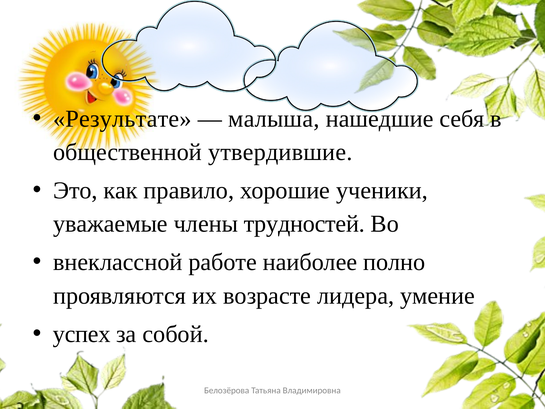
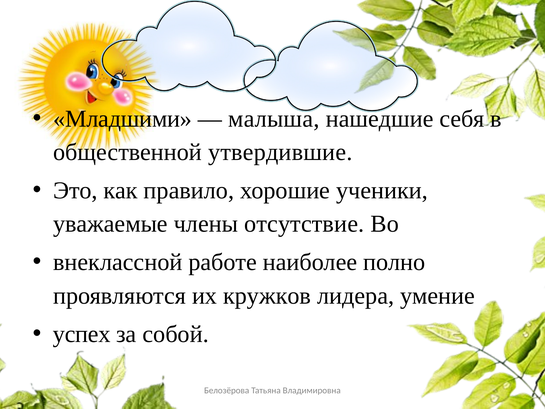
Результате: Результате -> Младшими (123, 119)
трудностей: трудностей -> отсутствие (304, 224)
возрасте: возрасте -> кружков (267, 296)
